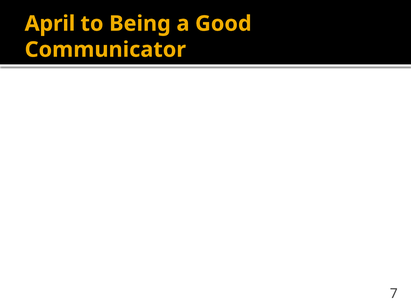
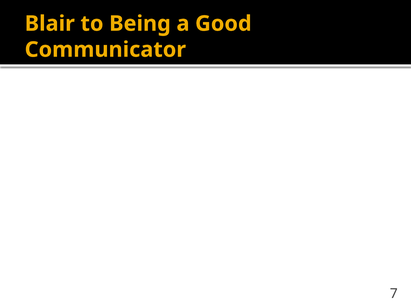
April: April -> Blair (50, 24)
